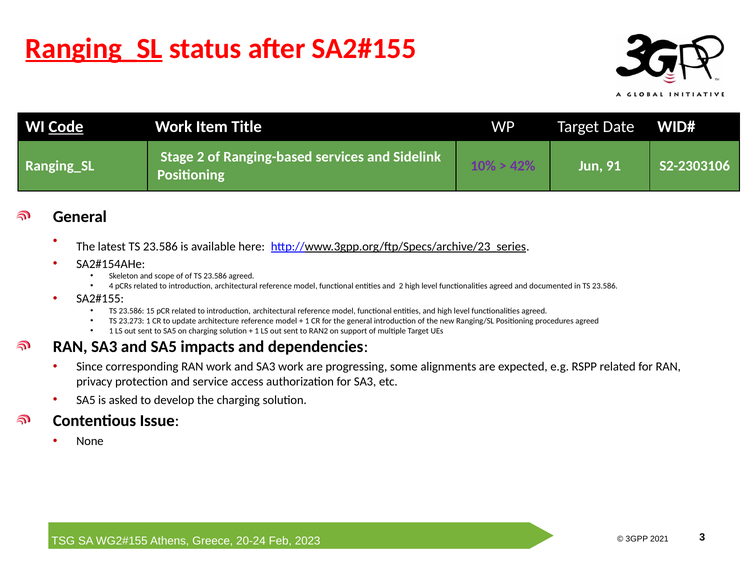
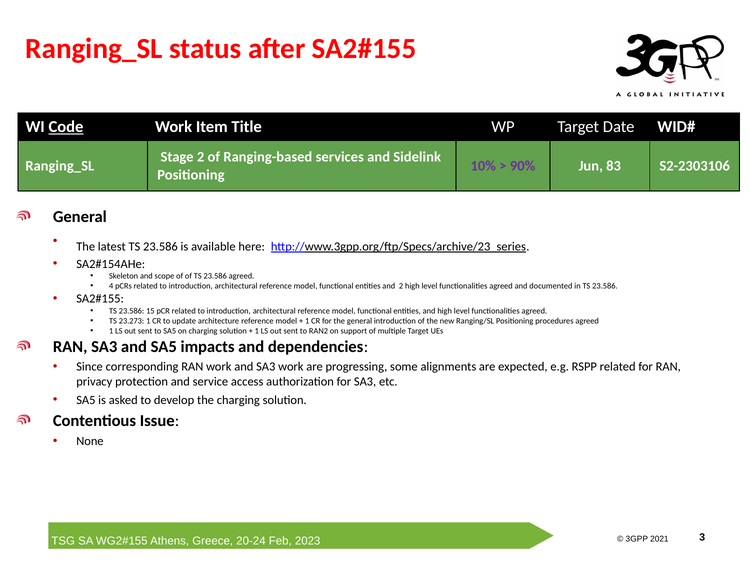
Ranging_SL underline: present -> none (94, 49)
42%: 42% -> 90% (523, 166)
91: 91 -> 83 (614, 166)
